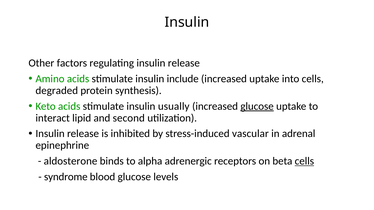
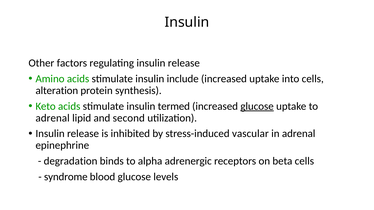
degraded: degraded -> alteration (57, 91)
usually: usually -> termed (174, 106)
interact: interact -> adrenal (53, 118)
aldosterone: aldosterone -> degradation (71, 161)
cells underline: present -> none (304, 161)
